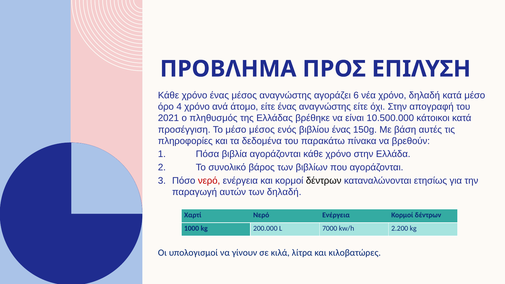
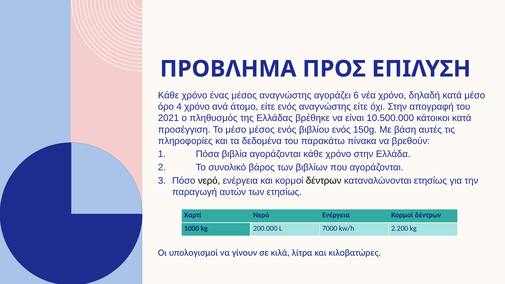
είτε ένας: ένας -> ενός (287, 107)
βιβλίου ένας: ένας -> ενός (341, 130)
νερό colour: red -> black (209, 181)
των δηλαδή: δηλαδή -> ετησίως (284, 192)
